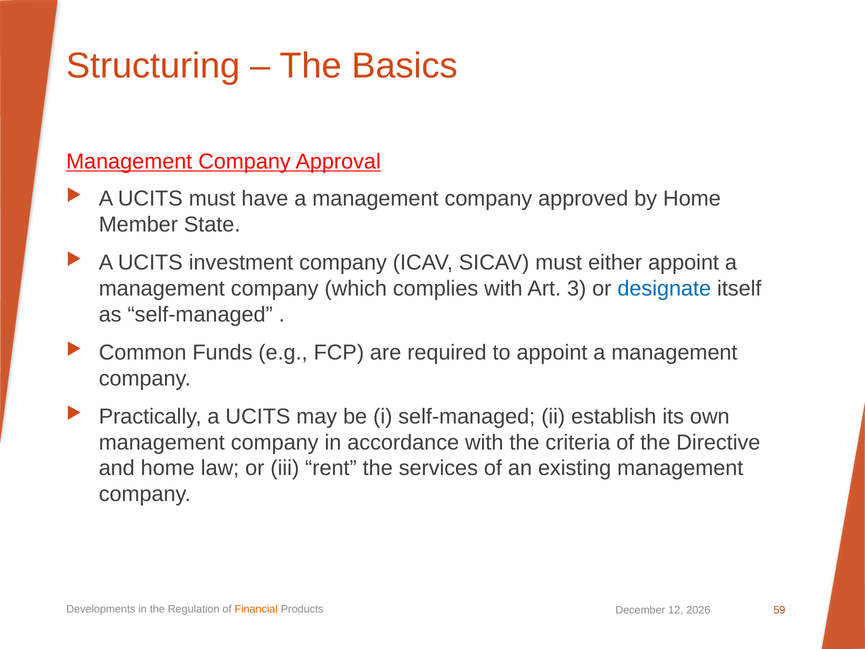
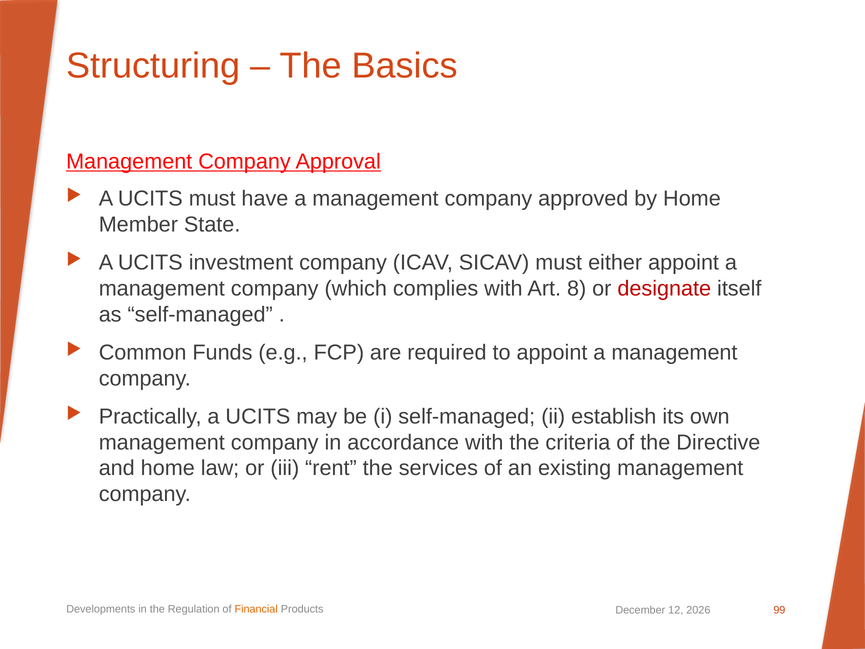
3: 3 -> 8 (577, 288)
designate colour: blue -> red (664, 288)
59: 59 -> 99 (779, 610)
